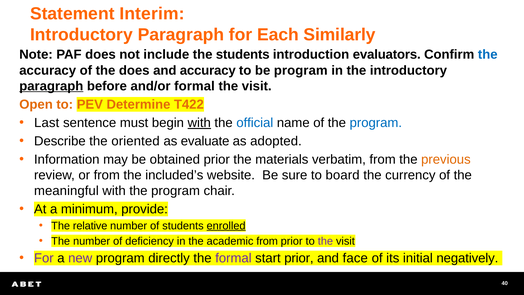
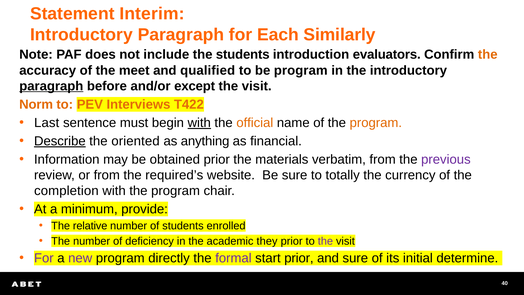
the colour: blue -> orange (488, 55)
the does: does -> meet (134, 70)
and accuracy: accuracy -> qualified (208, 70)
and/or formal: formal -> except (195, 86)
Open: Open -> Norm (36, 104)
Determine: Determine -> Interviews (138, 104)
official colour: blue -> orange (255, 123)
program colour: blue -> orange (376, 123)
Describe underline: none -> present (60, 141)
evaluate: evaluate -> anything (205, 141)
adopted: adopted -> financial (276, 141)
previous colour: orange -> purple (446, 159)
included’s: included’s -> required’s (174, 175)
board: board -> totally (343, 175)
meaningful: meaningful -> completion (66, 191)
enrolled underline: present -> none (226, 226)
academic from: from -> they (267, 241)
and face: face -> sure (355, 258)
negatively: negatively -> determine (467, 258)
